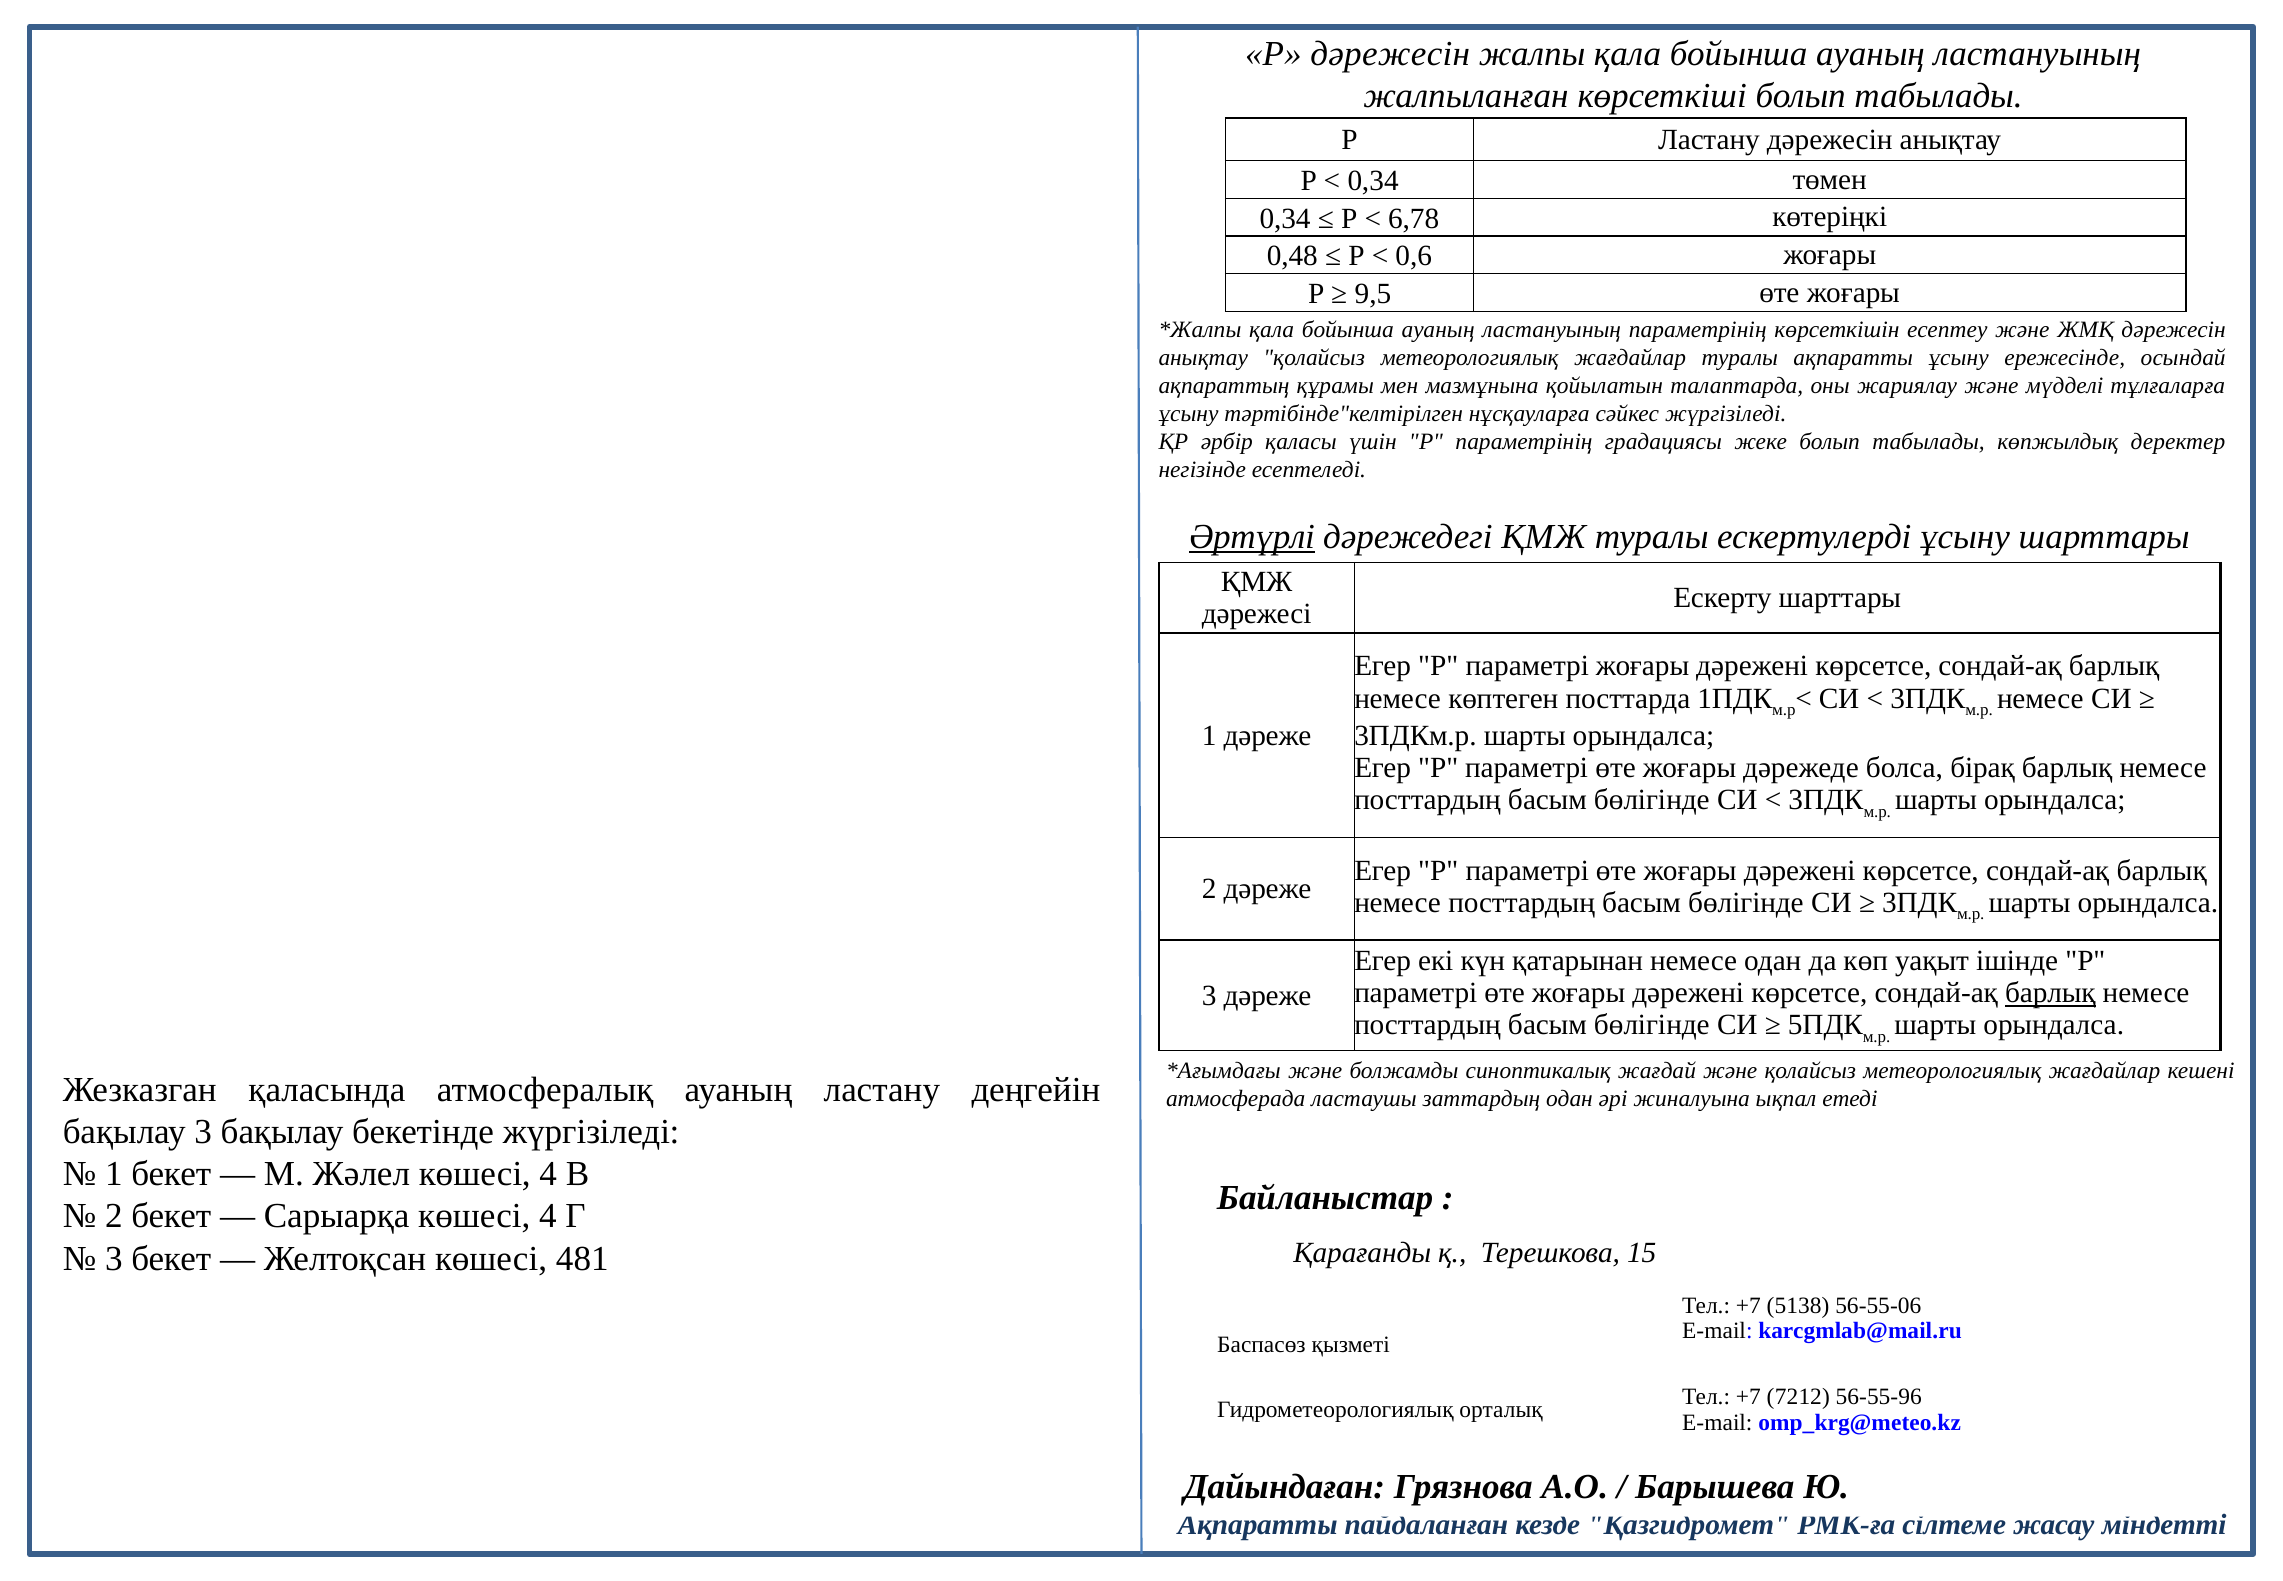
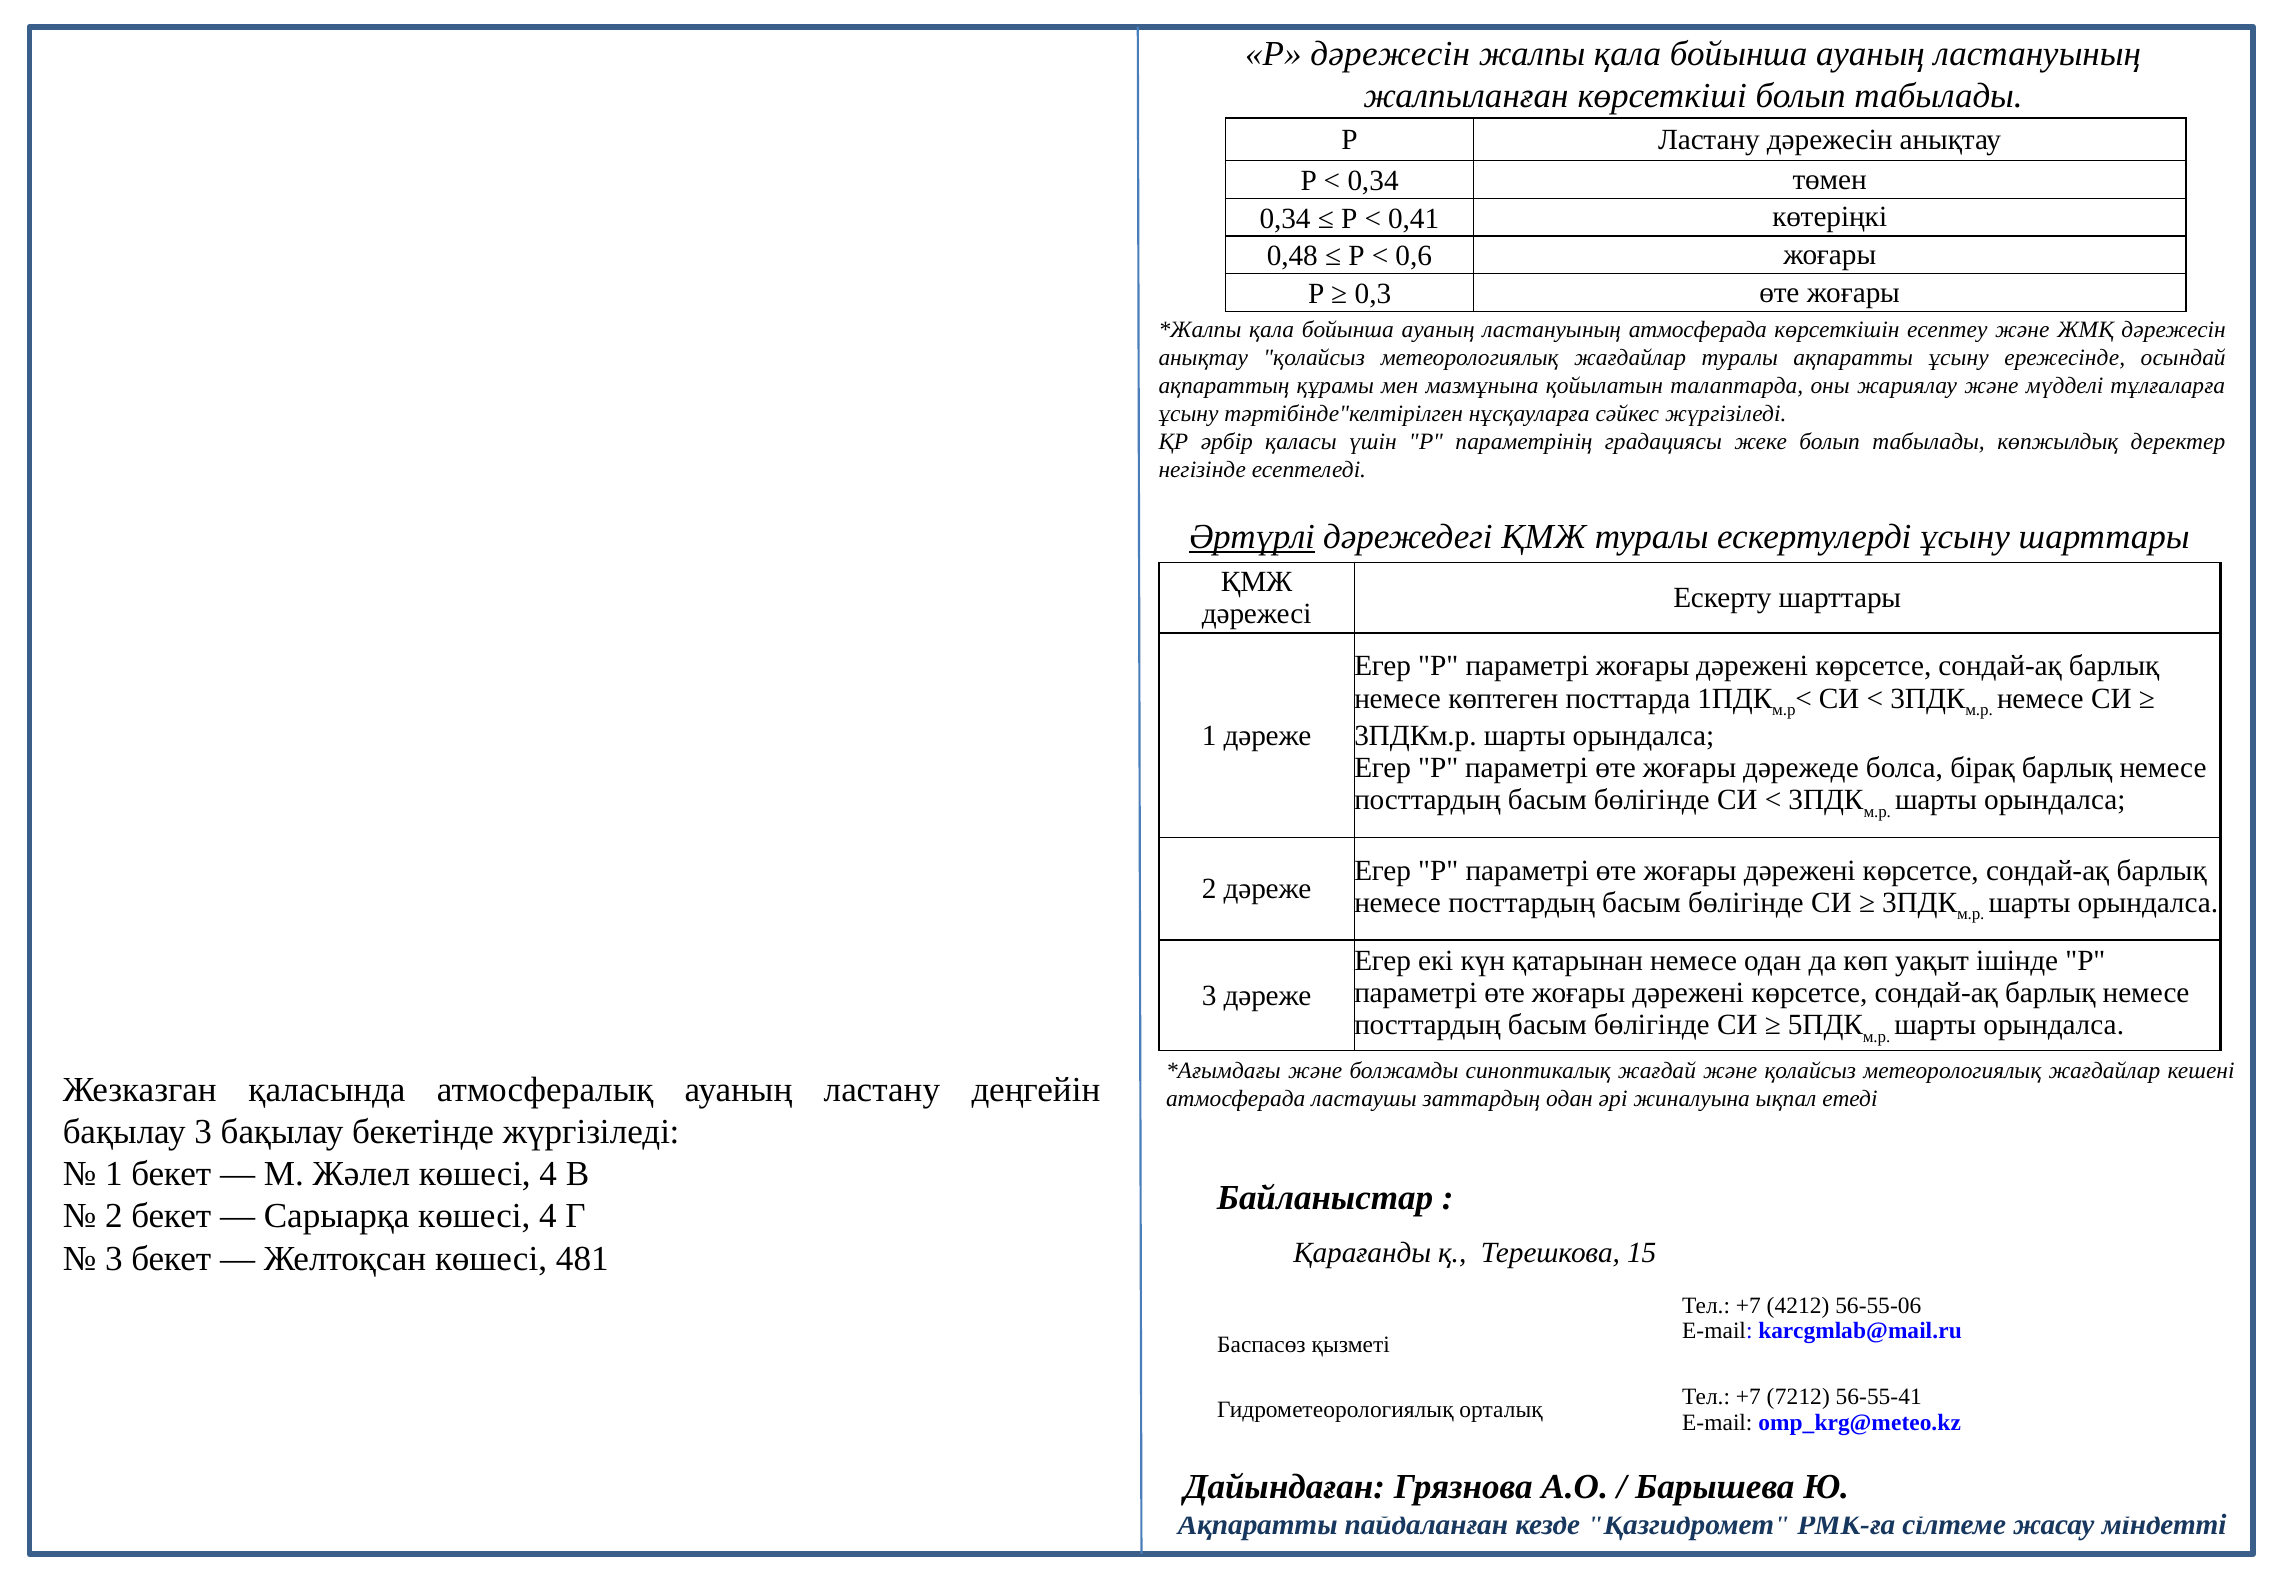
6,78: 6,78 -> 0,41 (1414, 218)
9,5: 9,5 -> 0,3 (1373, 294)
ластануының параметрінің: параметрінің -> атмосферада (1698, 329)
барлық underline: present -> none (2050, 993)
5138: 5138 -> 4212 (1798, 1305)
56-55-96: 56-55-96 -> 56-55-41 (1879, 1396)
